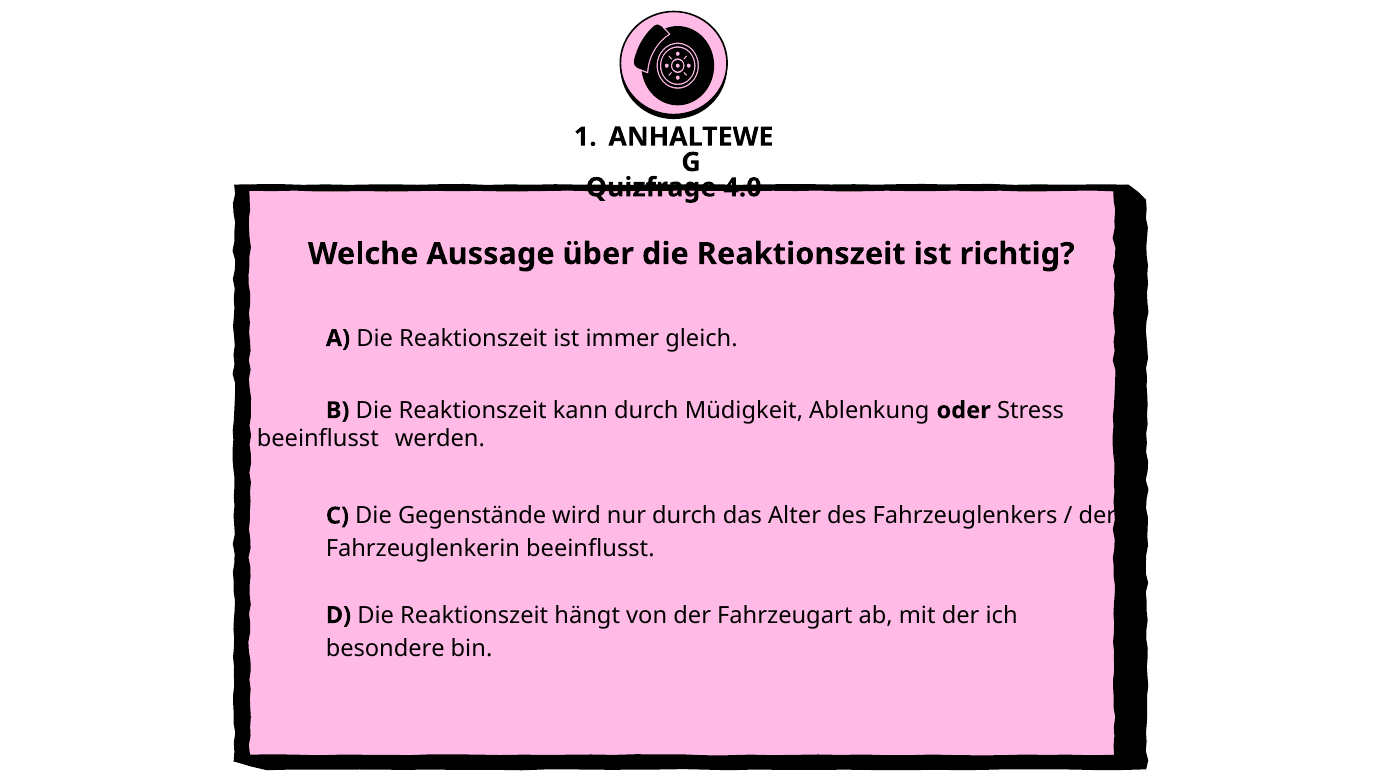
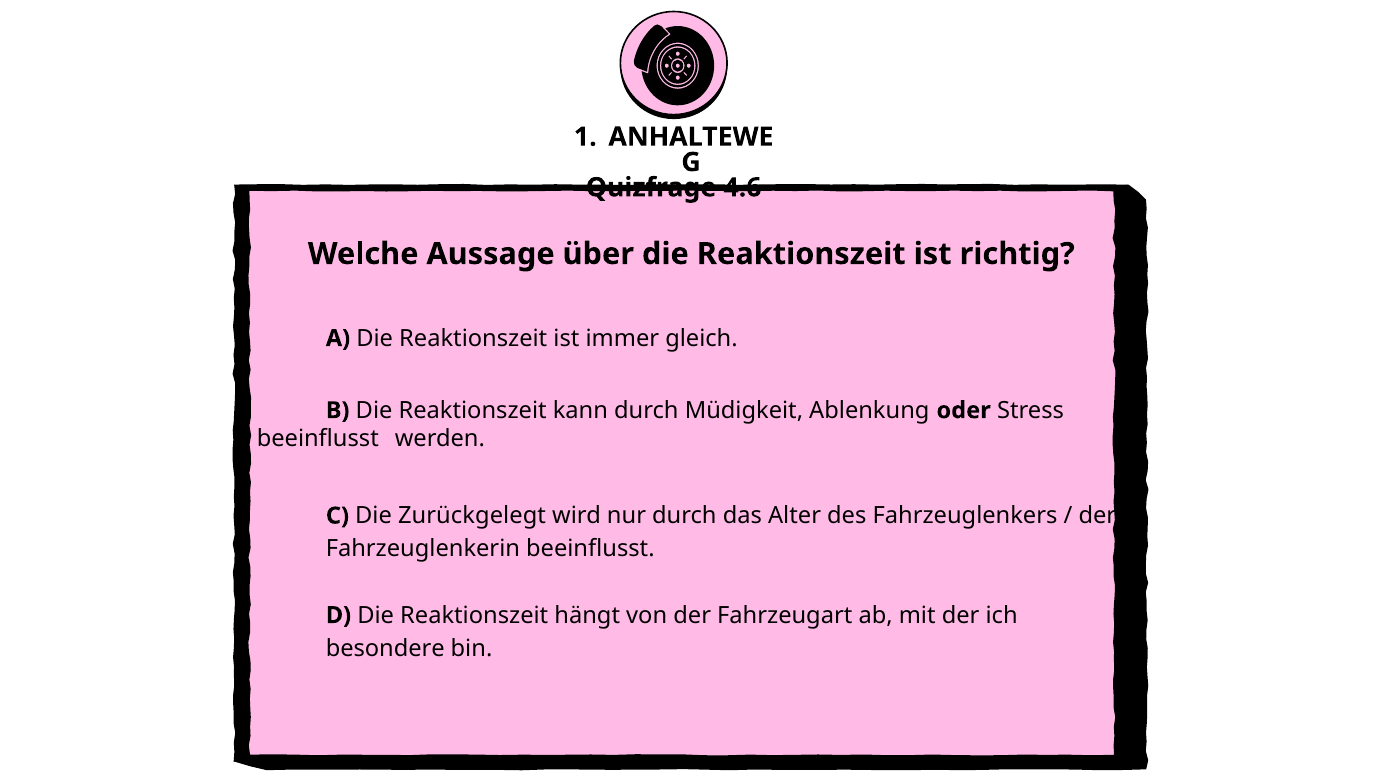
4.0: 4.0 -> 4.6 (743, 188)
Gegenstände: Gegenstände -> Zurückgelegt (472, 516)
